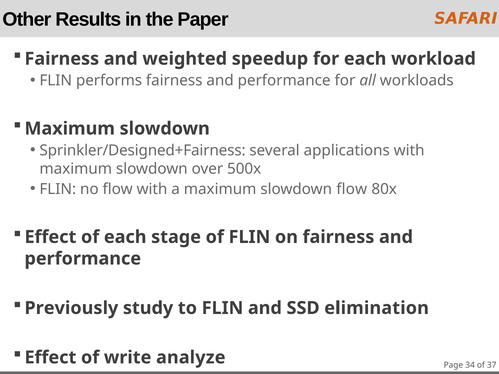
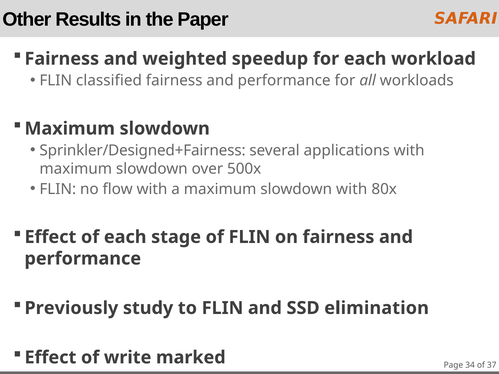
performs: performs -> classified (109, 81)
slowdown flow: flow -> with (352, 189)
analyze: analyze -> marked (191, 358)
